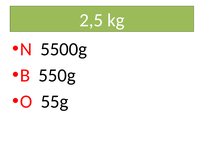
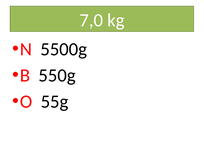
2,5: 2,5 -> 7,0 (91, 20)
